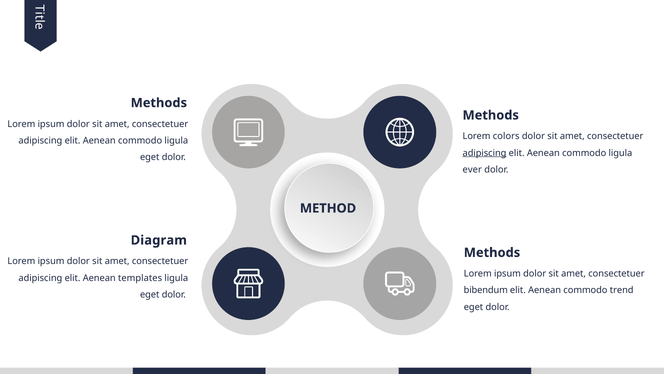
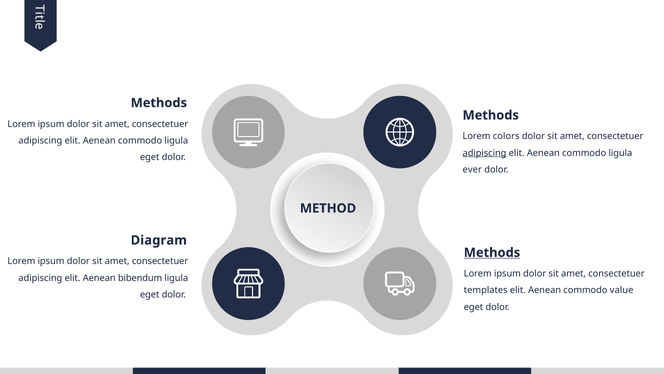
Methods underline: none -> present (492, 252)
templates: templates -> bibendum (140, 278)
bibendum: bibendum -> templates (486, 290)
trend: trend -> value (622, 290)
